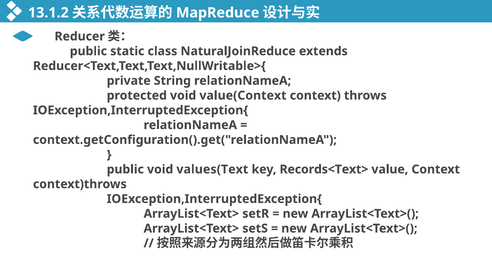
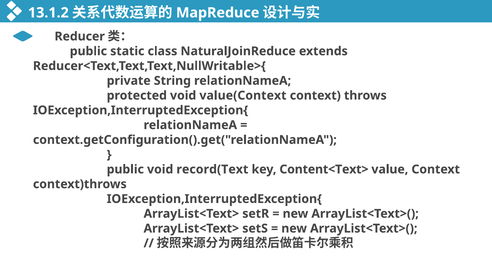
values(Text: values(Text -> record(Text (212, 169)
Records<Text>: Records<Text> -> Content<Text> (324, 169)
